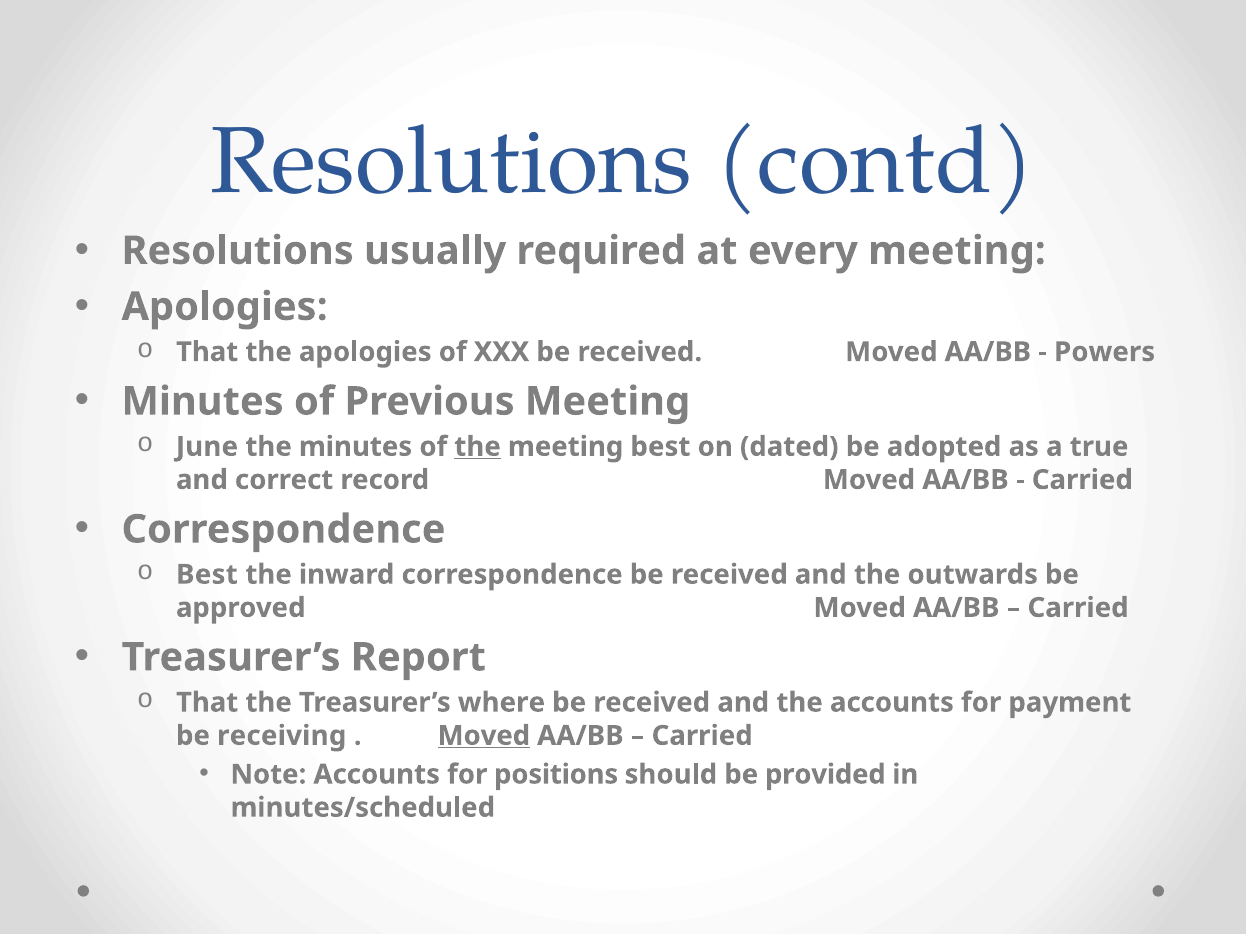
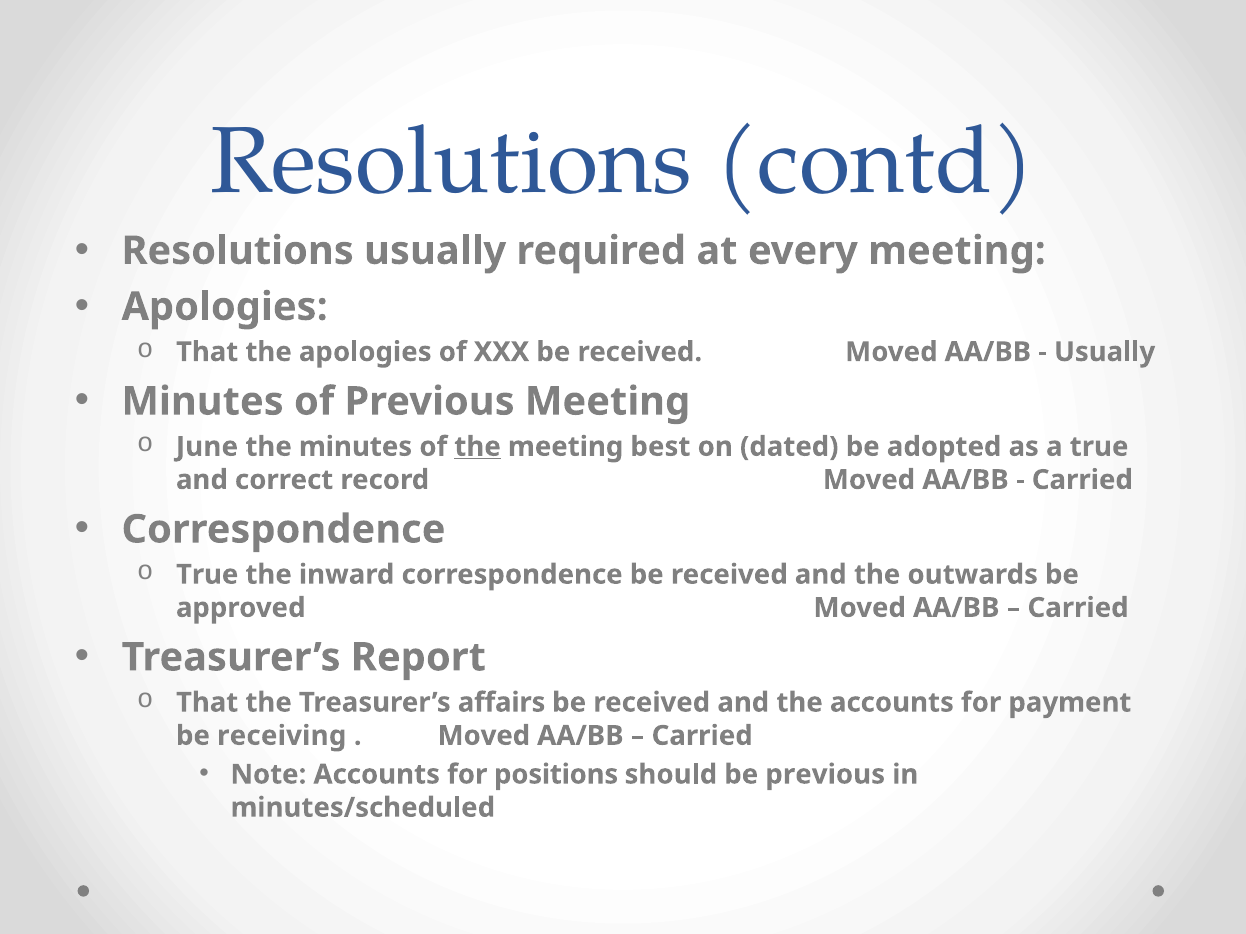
Powers: Powers -> Usually (1105, 352)
Best: Best -> True (207, 575)
where: where -> affairs (502, 703)
Moved underline: present -> none (484, 736)
be provided: provided -> previous (825, 775)
